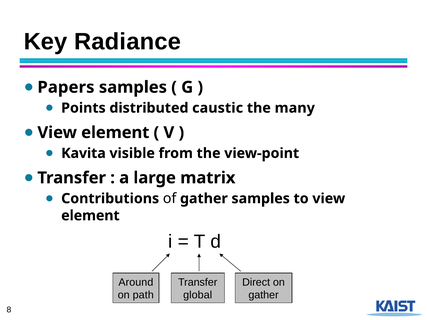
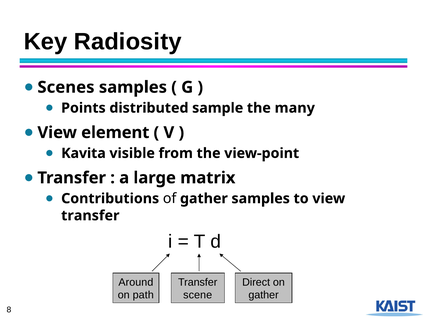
Radiance: Radiance -> Radiosity (128, 42)
Papers: Papers -> Scenes (66, 87)
caustic: caustic -> sample (218, 108)
element: element -> transfer (90, 216)
global: global -> scene (198, 295)
